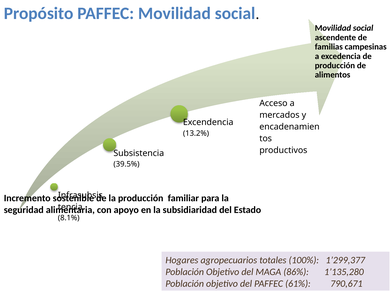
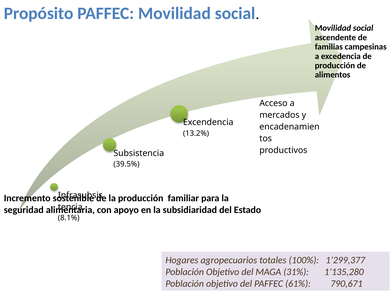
86%: 86% -> 31% (296, 272)
